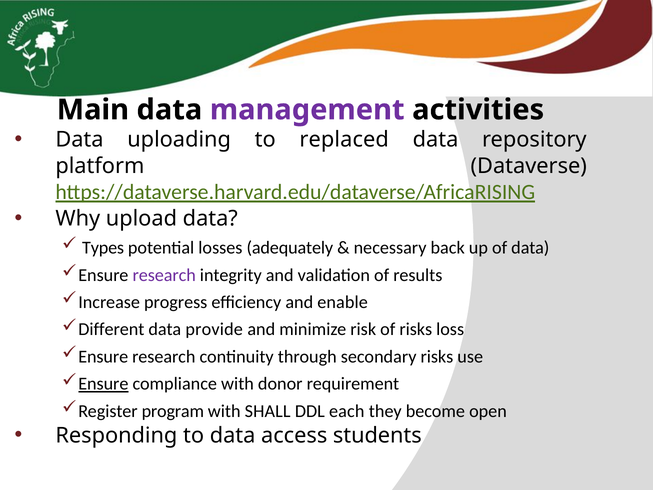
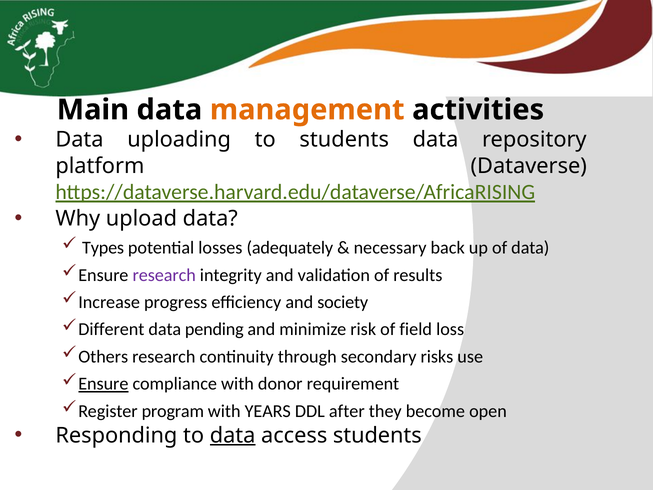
management colour: purple -> orange (307, 110)
to replaced: replaced -> students (344, 140)
enable: enable -> society (343, 302)
provide: provide -> pending (214, 329)
of risks: risks -> field (416, 329)
Ensure: Ensure -> Others (103, 357)
SHALL: SHALL -> YEARS (268, 411)
each: each -> after (347, 411)
data underline: none -> present (233, 435)
